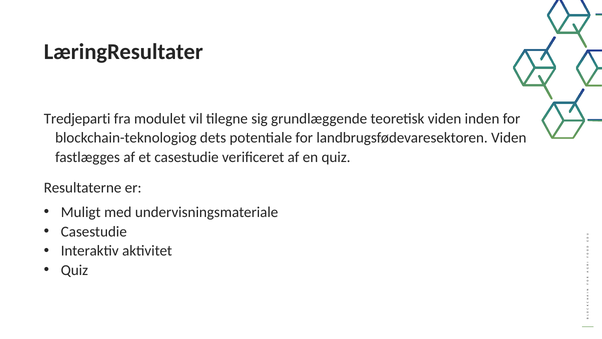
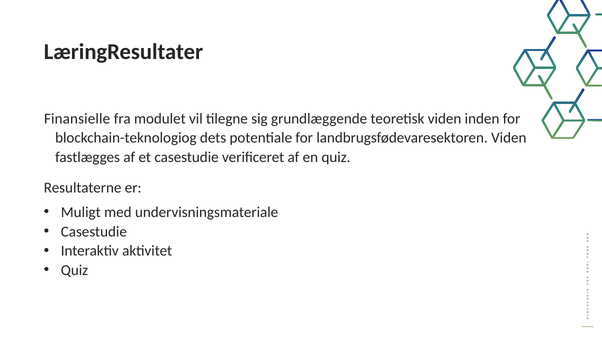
Tredjeparti: Tredjeparti -> Finansielle (77, 118)
